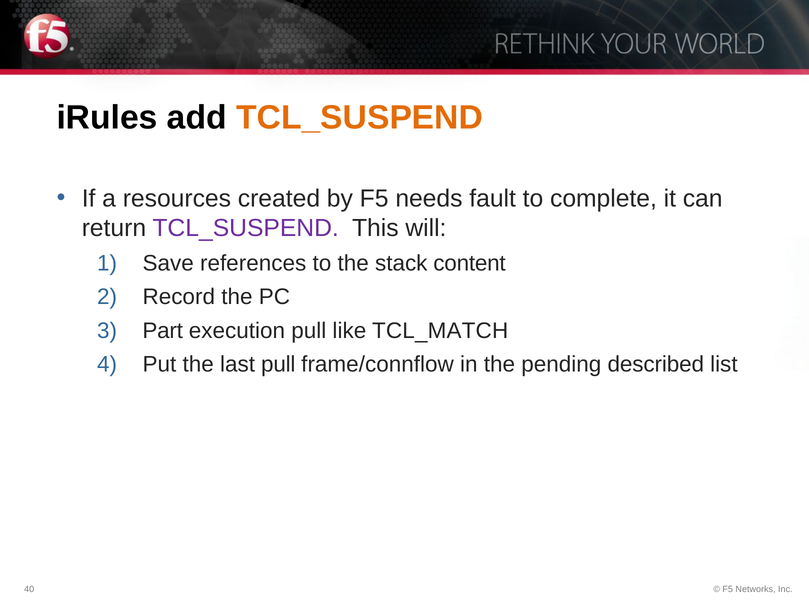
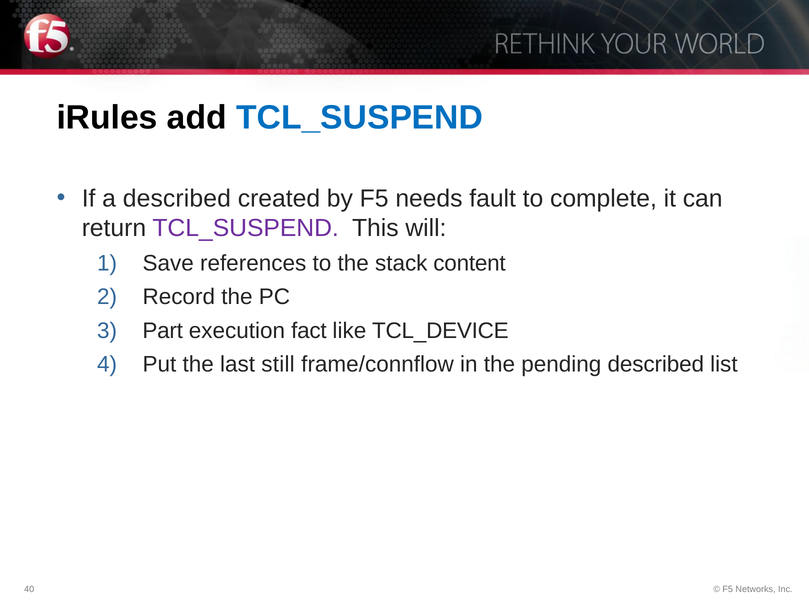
TCL_SUSPEND colour: orange -> blue (360, 117)
a resources: resources -> described (177, 199)
execution pull: pull -> fact (309, 331)
TCL_MATCH: TCL_MATCH -> TCL_DEVICE (440, 331)
last pull: pull -> still (278, 364)
